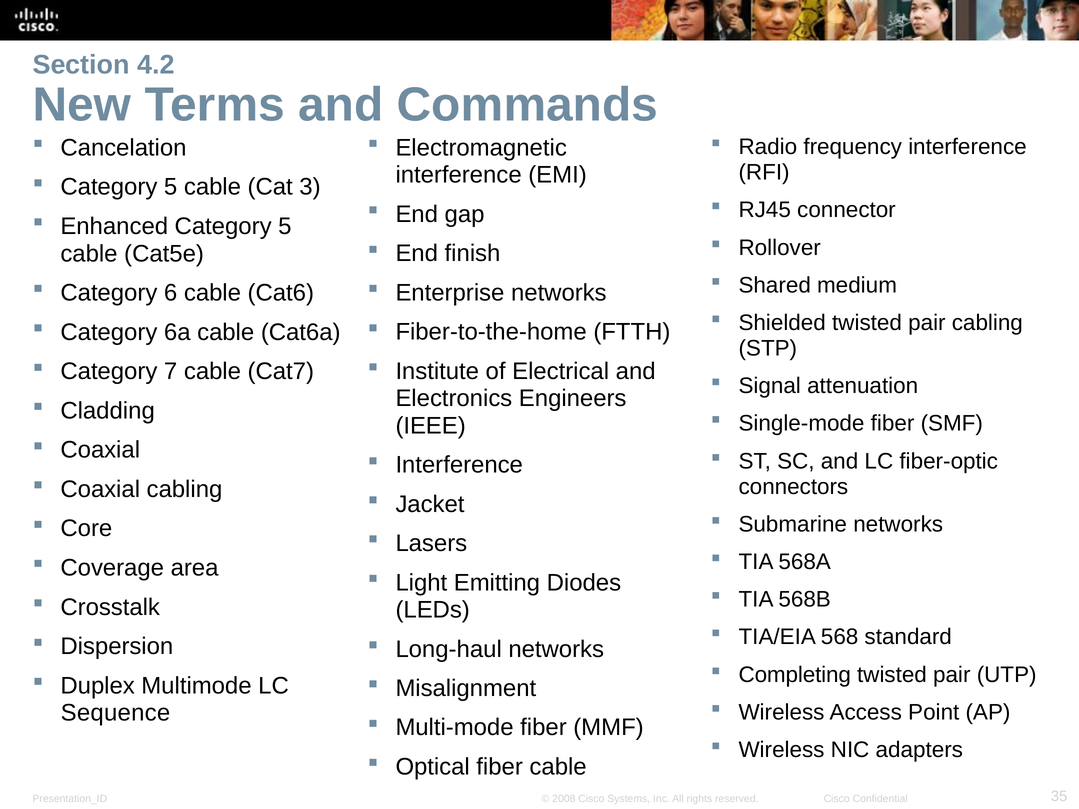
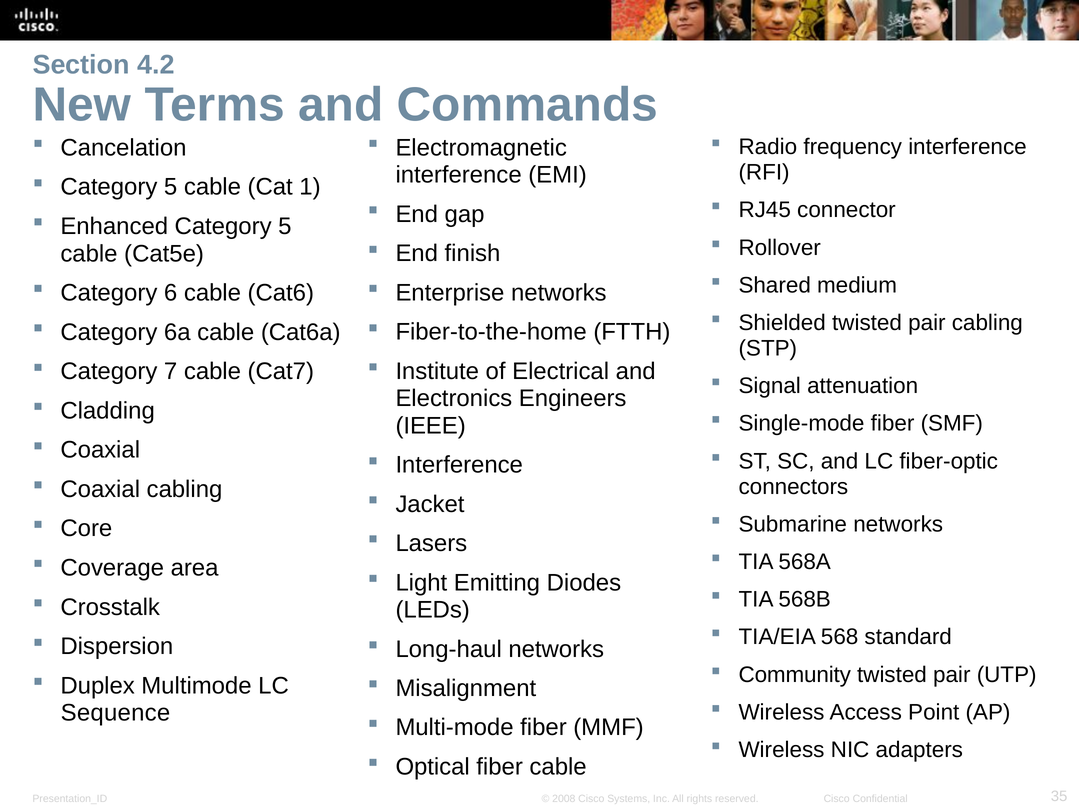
3: 3 -> 1 (310, 187)
Completing: Completing -> Community (795, 675)
